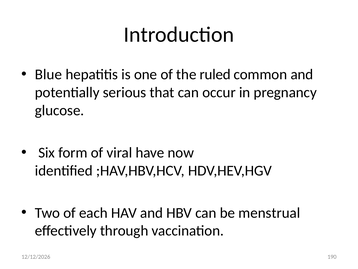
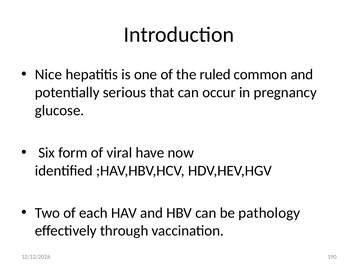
Blue: Blue -> Nice (48, 74)
menstrual: menstrual -> pathology (269, 212)
